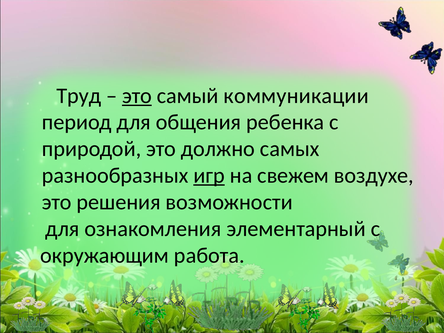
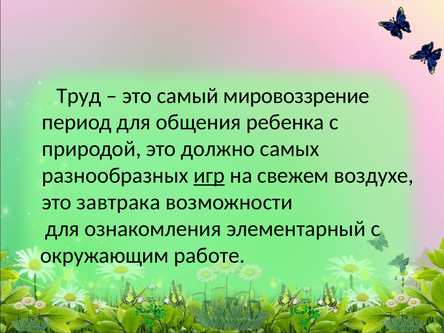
это underline: present -> none (137, 96)
коммуникации: коммуникации -> мировоззрение (296, 96)
решения: решения -> завтрака (119, 202)
работа: работа -> работе (209, 256)
